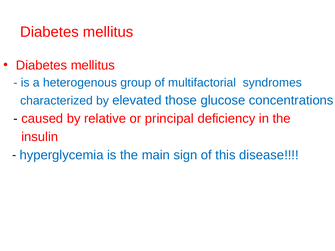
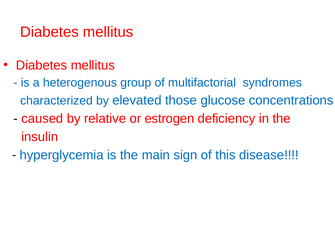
principal: principal -> estrogen (169, 119)
